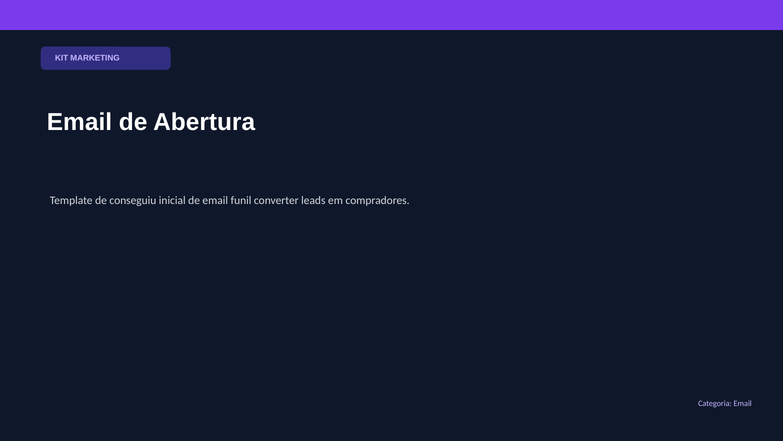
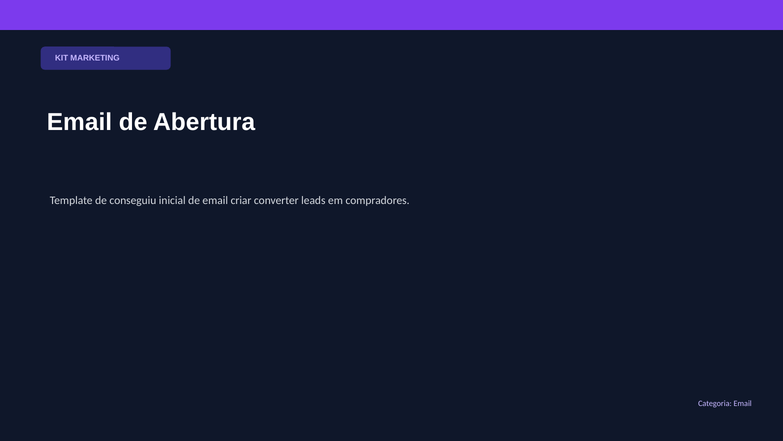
funil: funil -> criar (241, 200)
